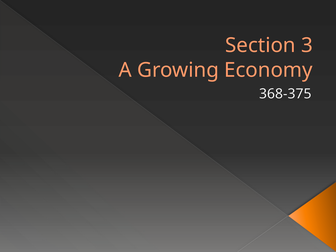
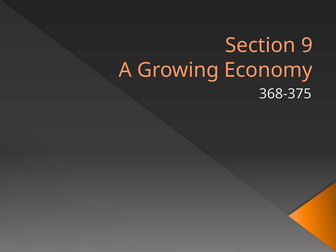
3: 3 -> 9 (307, 45)
